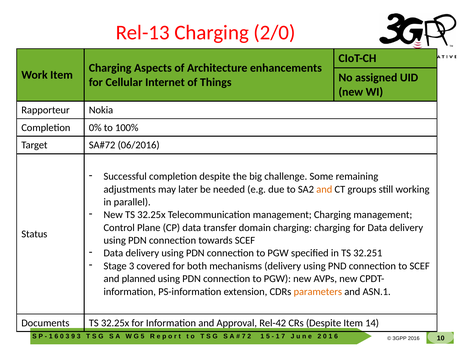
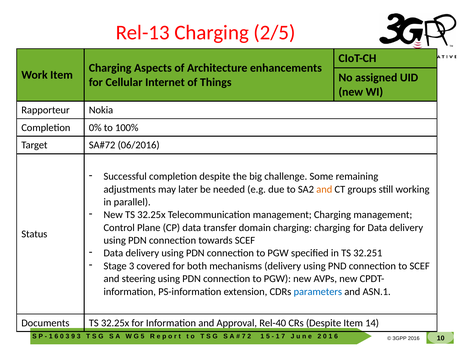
2/0: 2/0 -> 2/5 (275, 32)
planned: planned -> steering (139, 278)
parameters colour: orange -> blue (318, 291)
Rel-42: Rel-42 -> Rel-40 (273, 322)
